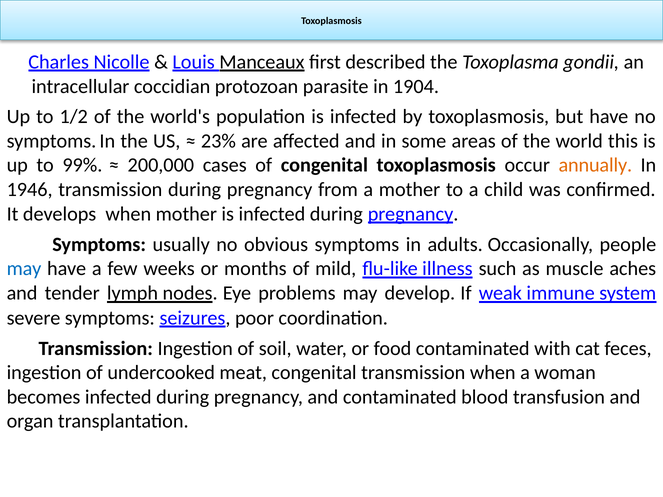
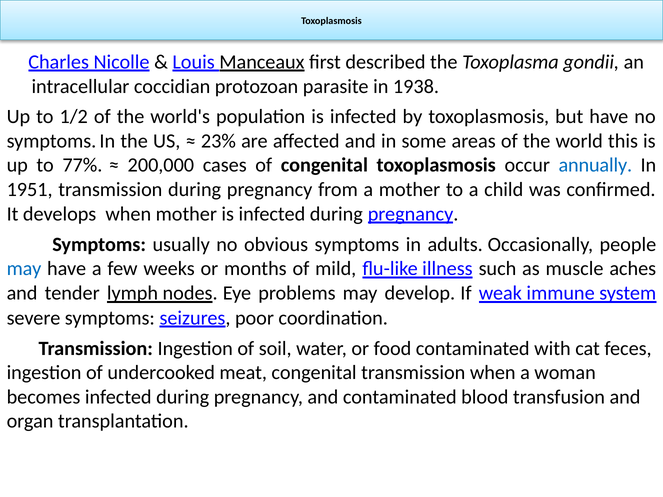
1904: 1904 -> 1938 (416, 87)
99%: 99% -> 77% (82, 165)
annually colour: orange -> blue (595, 165)
1946: 1946 -> 1951 (30, 190)
